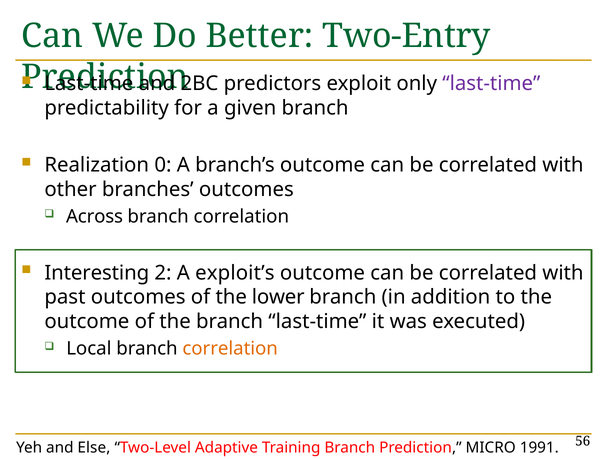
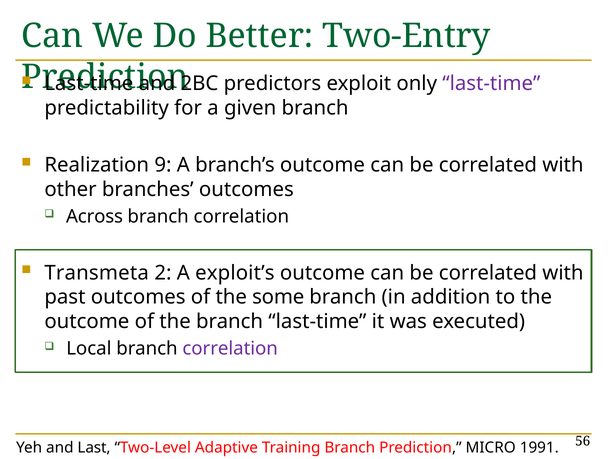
0: 0 -> 9 (163, 165)
Interesting: Interesting -> Transmeta (97, 273)
lower: lower -> some (278, 297)
correlation colour: orange -> purple (230, 349)
Else: Else -> Last (94, 447)
